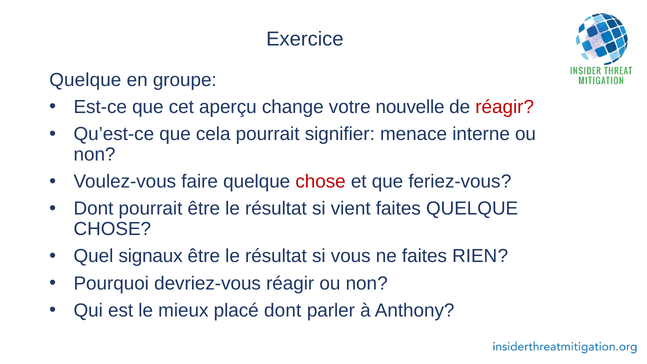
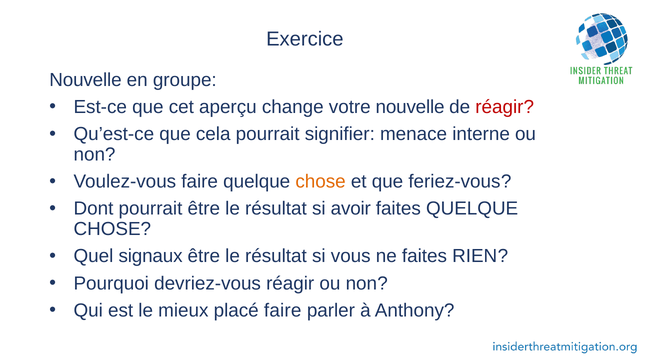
Quelque: Quelque -> Nouvelle (85, 80)
chose colour: red -> orange (321, 182)
vient: vient -> avoir (351, 209)
placé dont: dont -> faire (283, 310)
